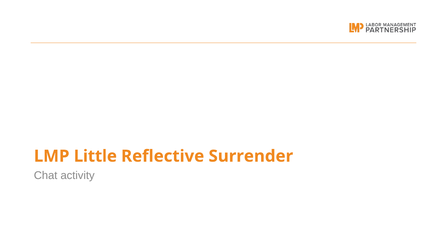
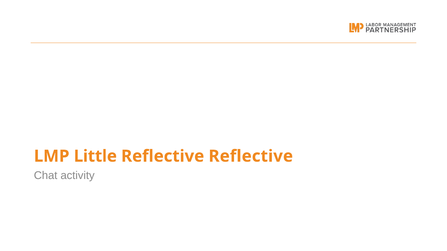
Reflective Surrender: Surrender -> Reflective (251, 156)
